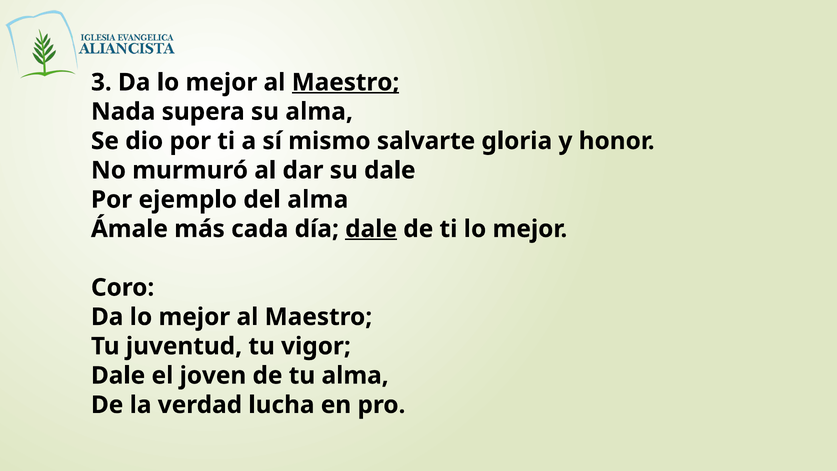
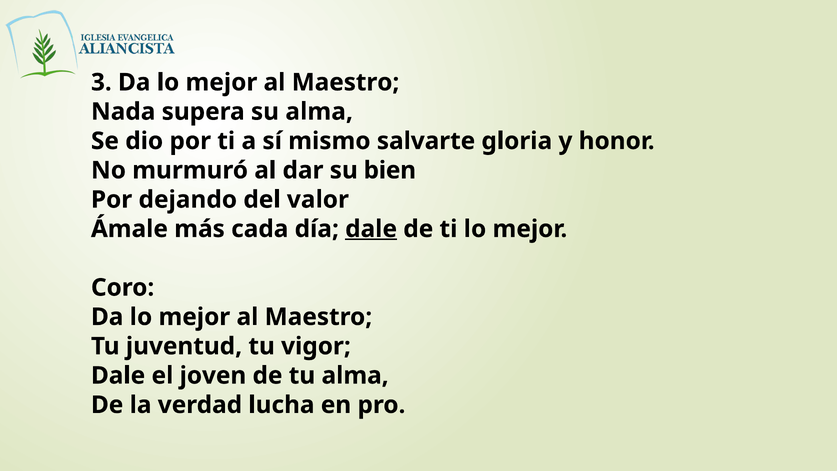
Maestro underline: present -> none (346, 82)
su dale: dale -> bien (390, 170)
ejemplo: ejemplo -> dejando (188, 200)
del alma: alma -> valor (318, 200)
